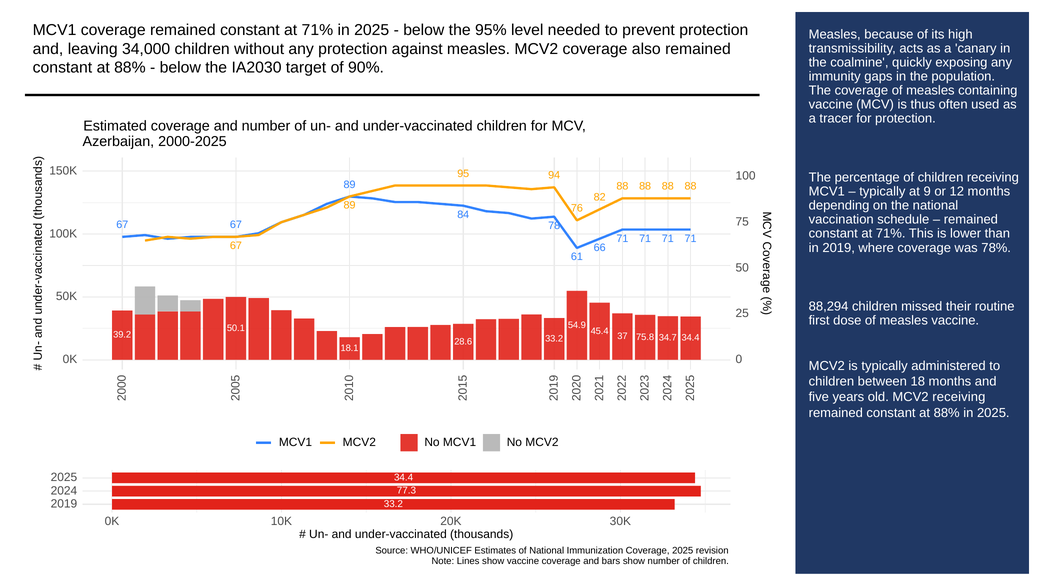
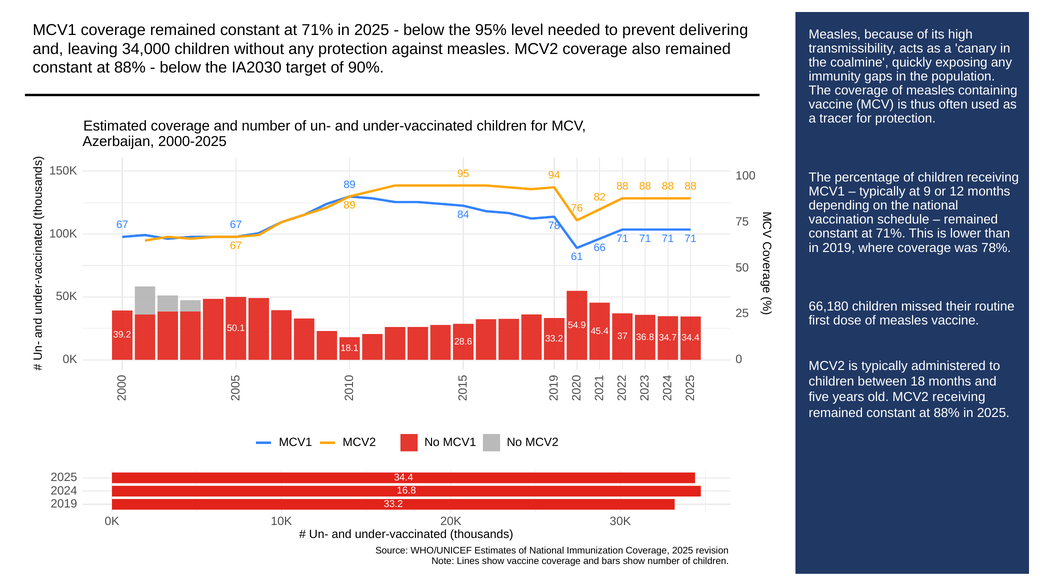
prevent protection: protection -> delivering (714, 30)
88,294: 88,294 -> 66,180 (829, 307)
75.8: 75.8 -> 36.8 (645, 337)
77.3: 77.3 -> 16.8 (406, 491)
